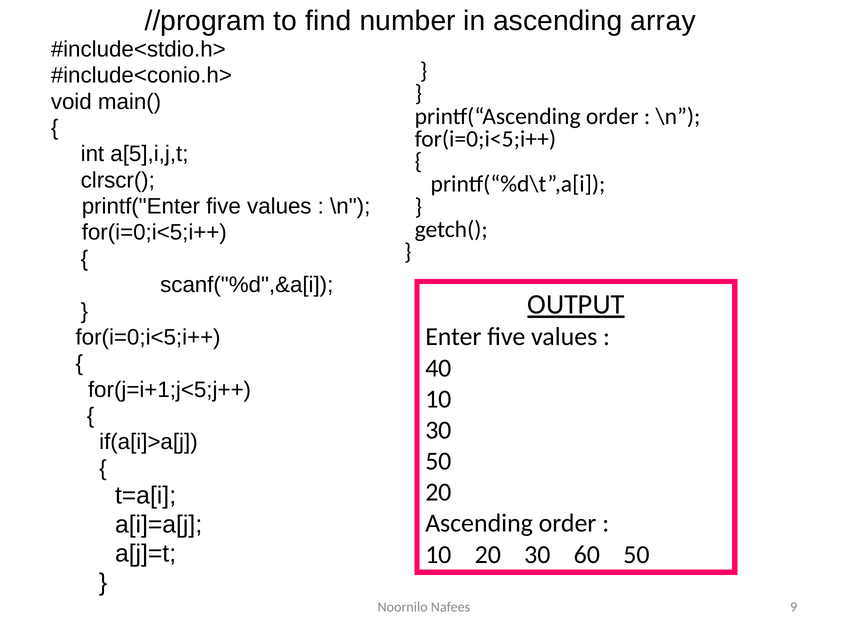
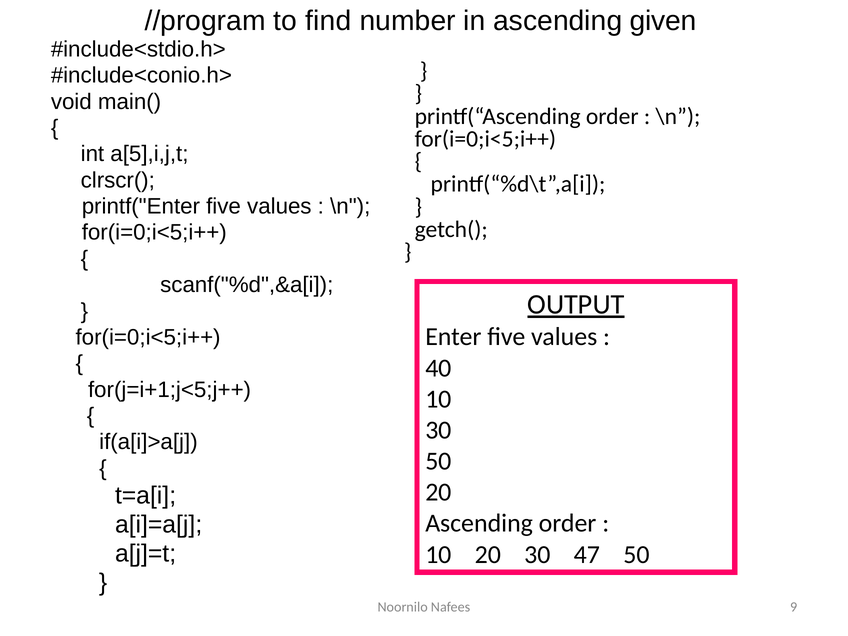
array: array -> given (663, 21)
60: 60 -> 47 (587, 554)
